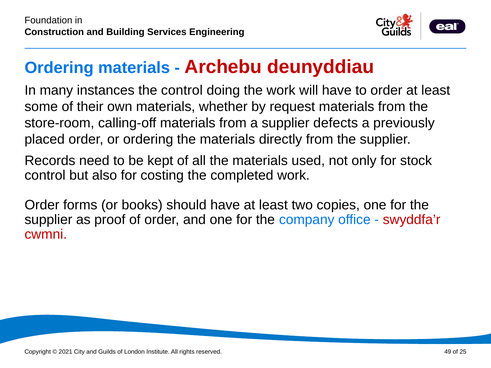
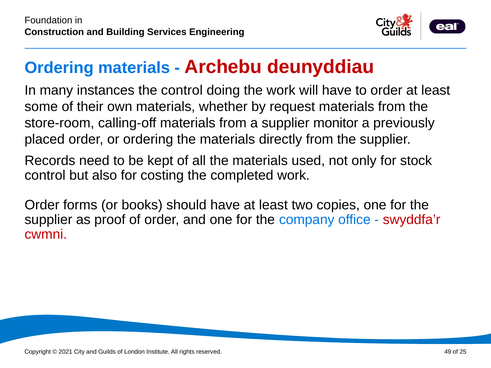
defects: defects -> monitor (336, 123)
